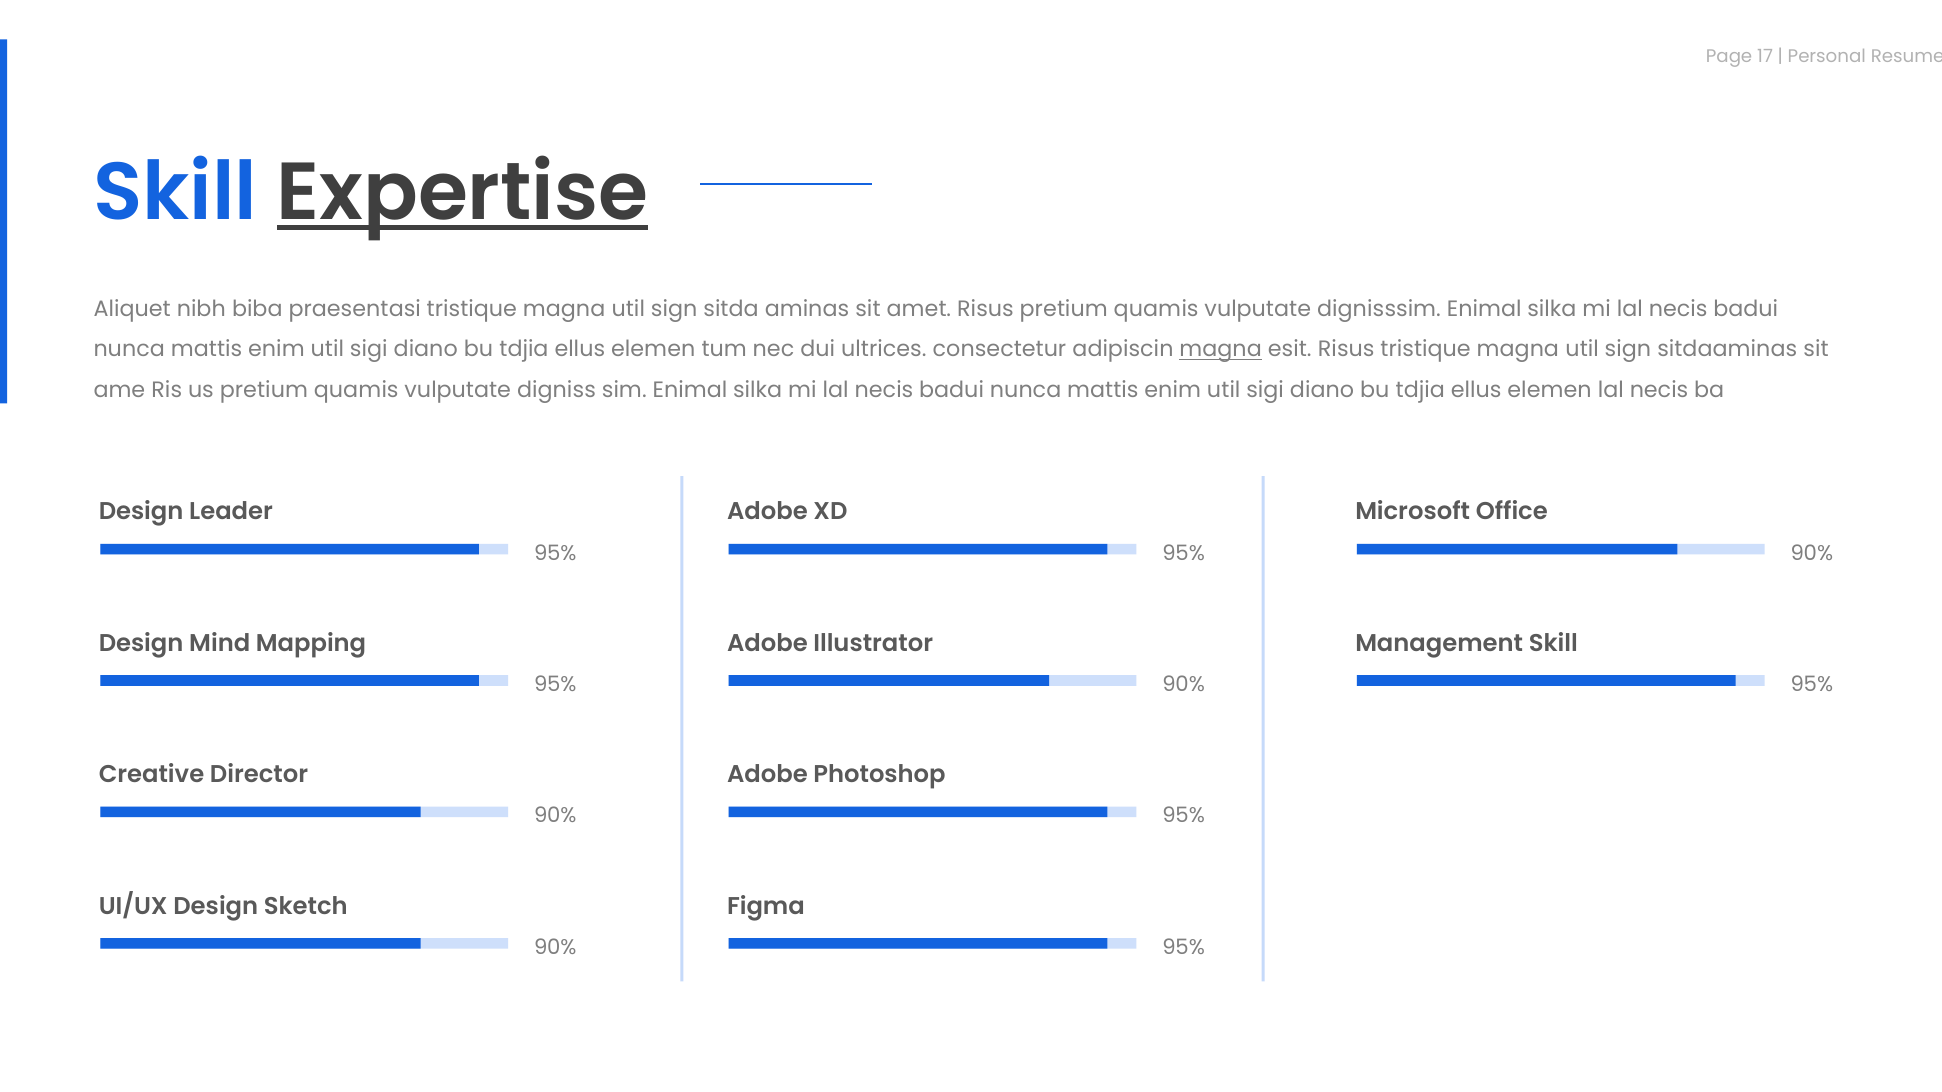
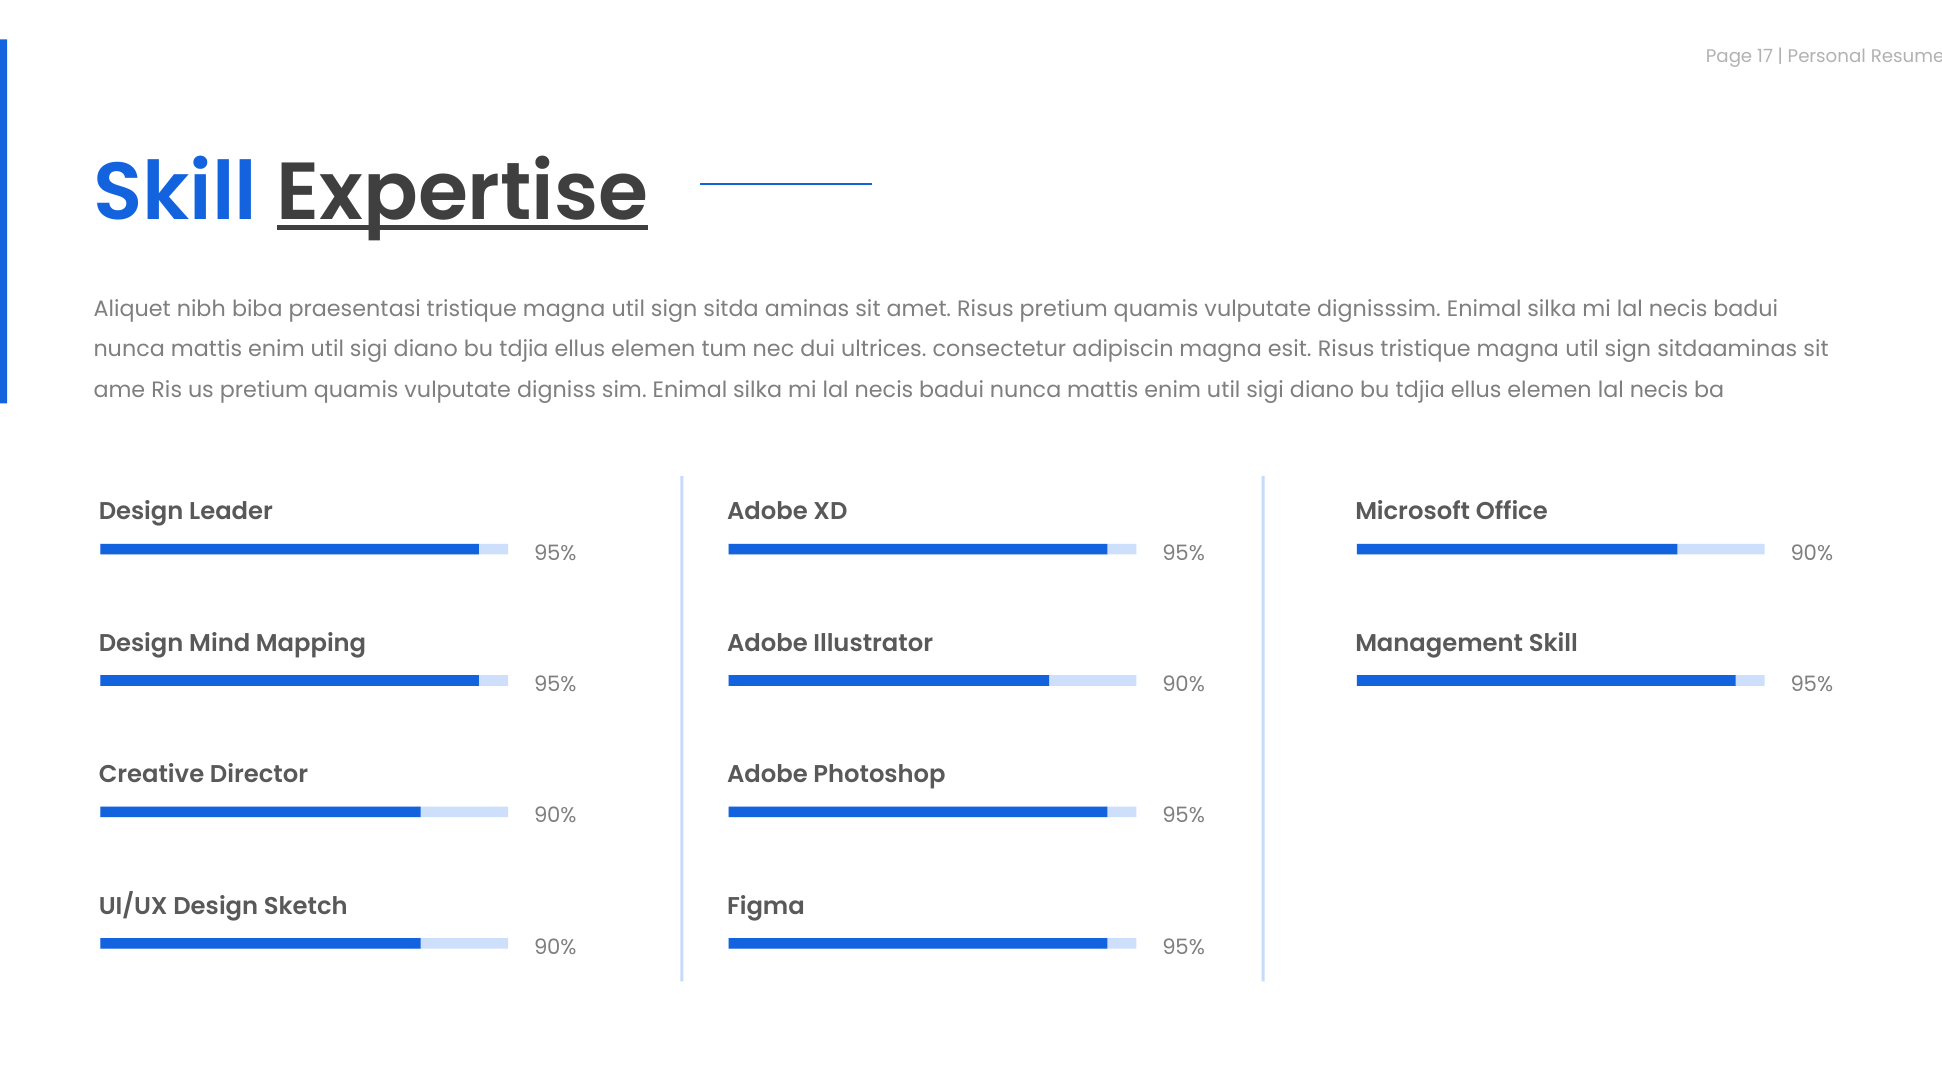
magna underline: present -> none (1221, 350)
